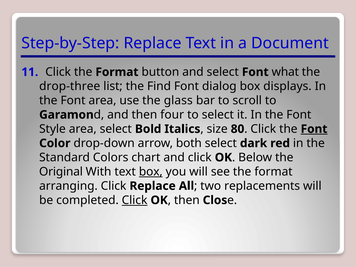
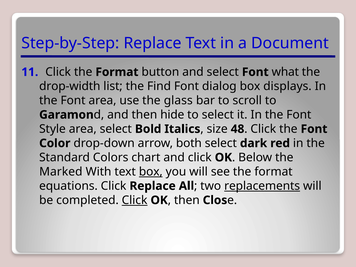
drop-three: drop-three -> drop-width (70, 86)
four: four -> hide (172, 115)
80: 80 -> 48 (238, 129)
Font underline: present -> none (314, 129)
Original: Original -> Marked (61, 172)
arranging: arranging -> equations (68, 186)
replacements underline: none -> present (262, 186)
